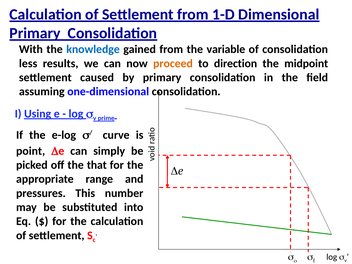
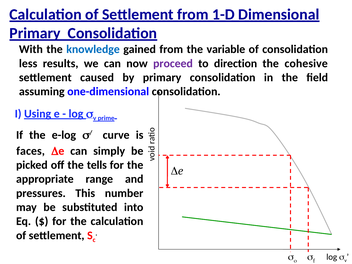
proceed colour: orange -> purple (173, 63)
midpoint: midpoint -> cohesive (306, 63)
point: point -> faces (31, 151)
that: that -> tells (97, 165)
